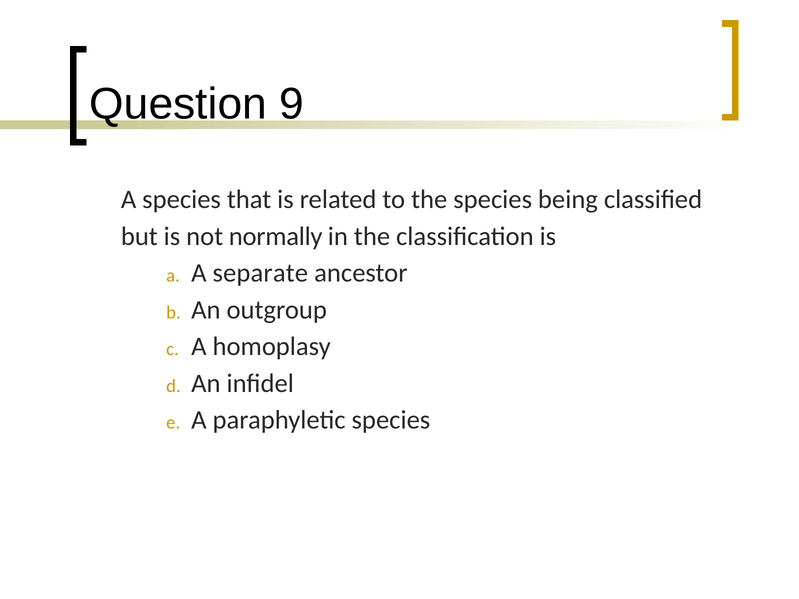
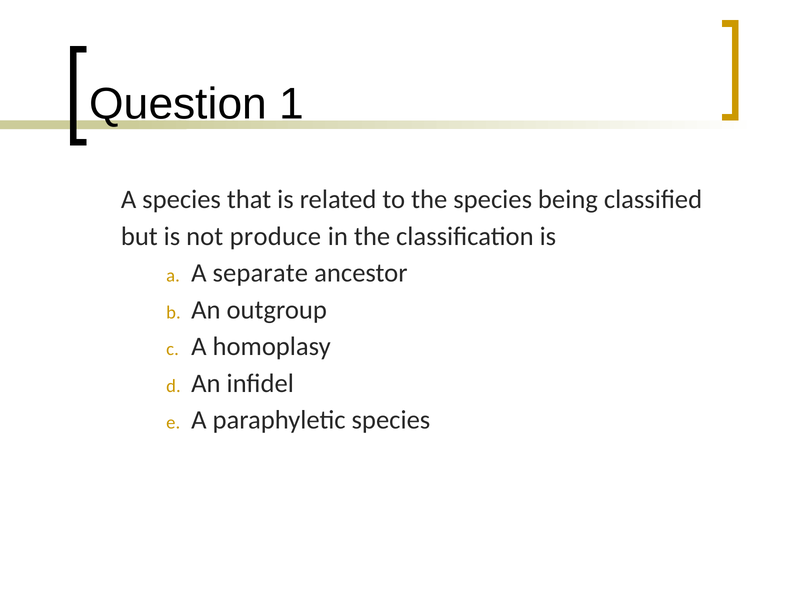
9: 9 -> 1 (292, 104)
normally: normally -> produce (275, 236)
